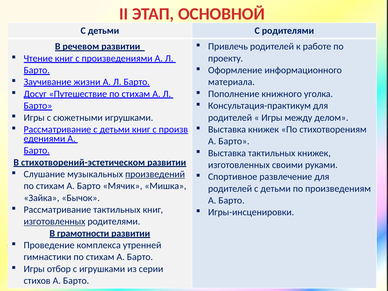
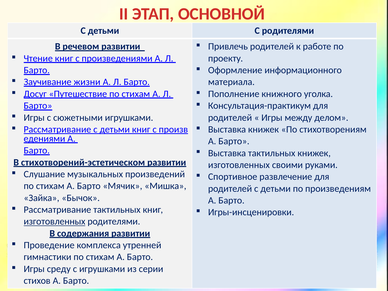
произведений underline: present -> none (155, 174)
грамотности: грамотности -> содержания (83, 233)
отбор: отбор -> среду (59, 269)
